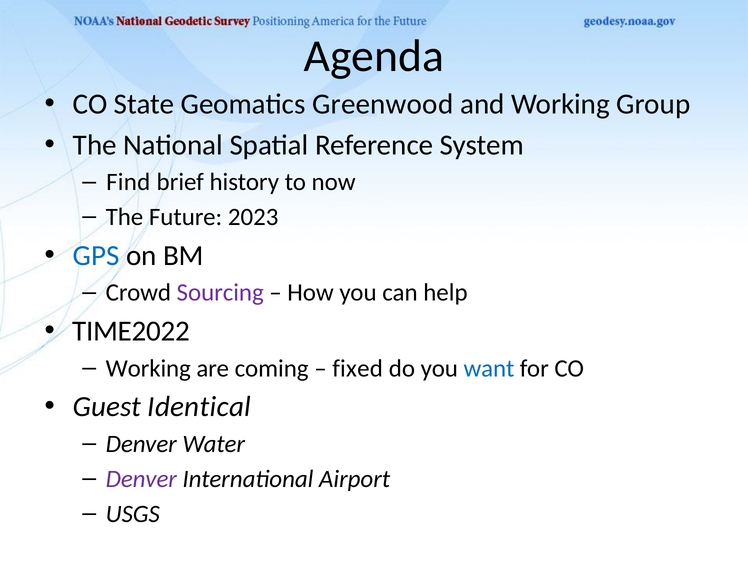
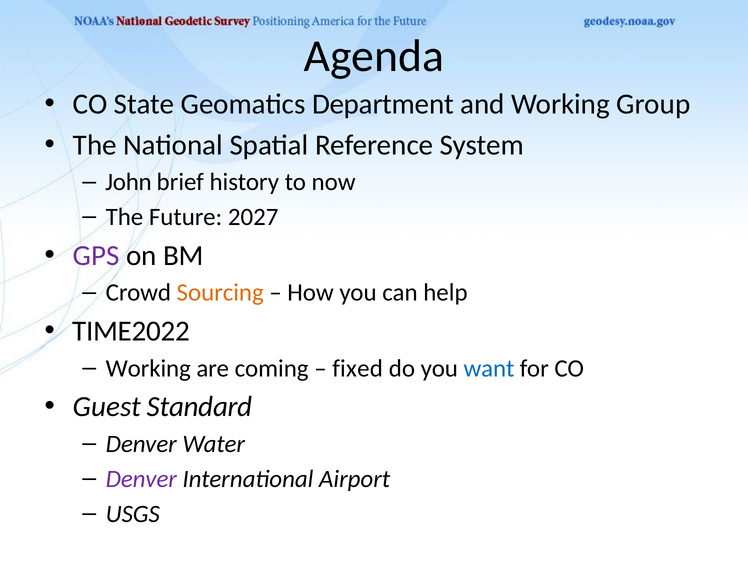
Greenwood: Greenwood -> Department (383, 104)
Find: Find -> John (128, 182)
2023: 2023 -> 2027 (253, 217)
GPS colour: blue -> purple (96, 256)
Sourcing colour: purple -> orange (220, 293)
Identical: Identical -> Standard (200, 407)
